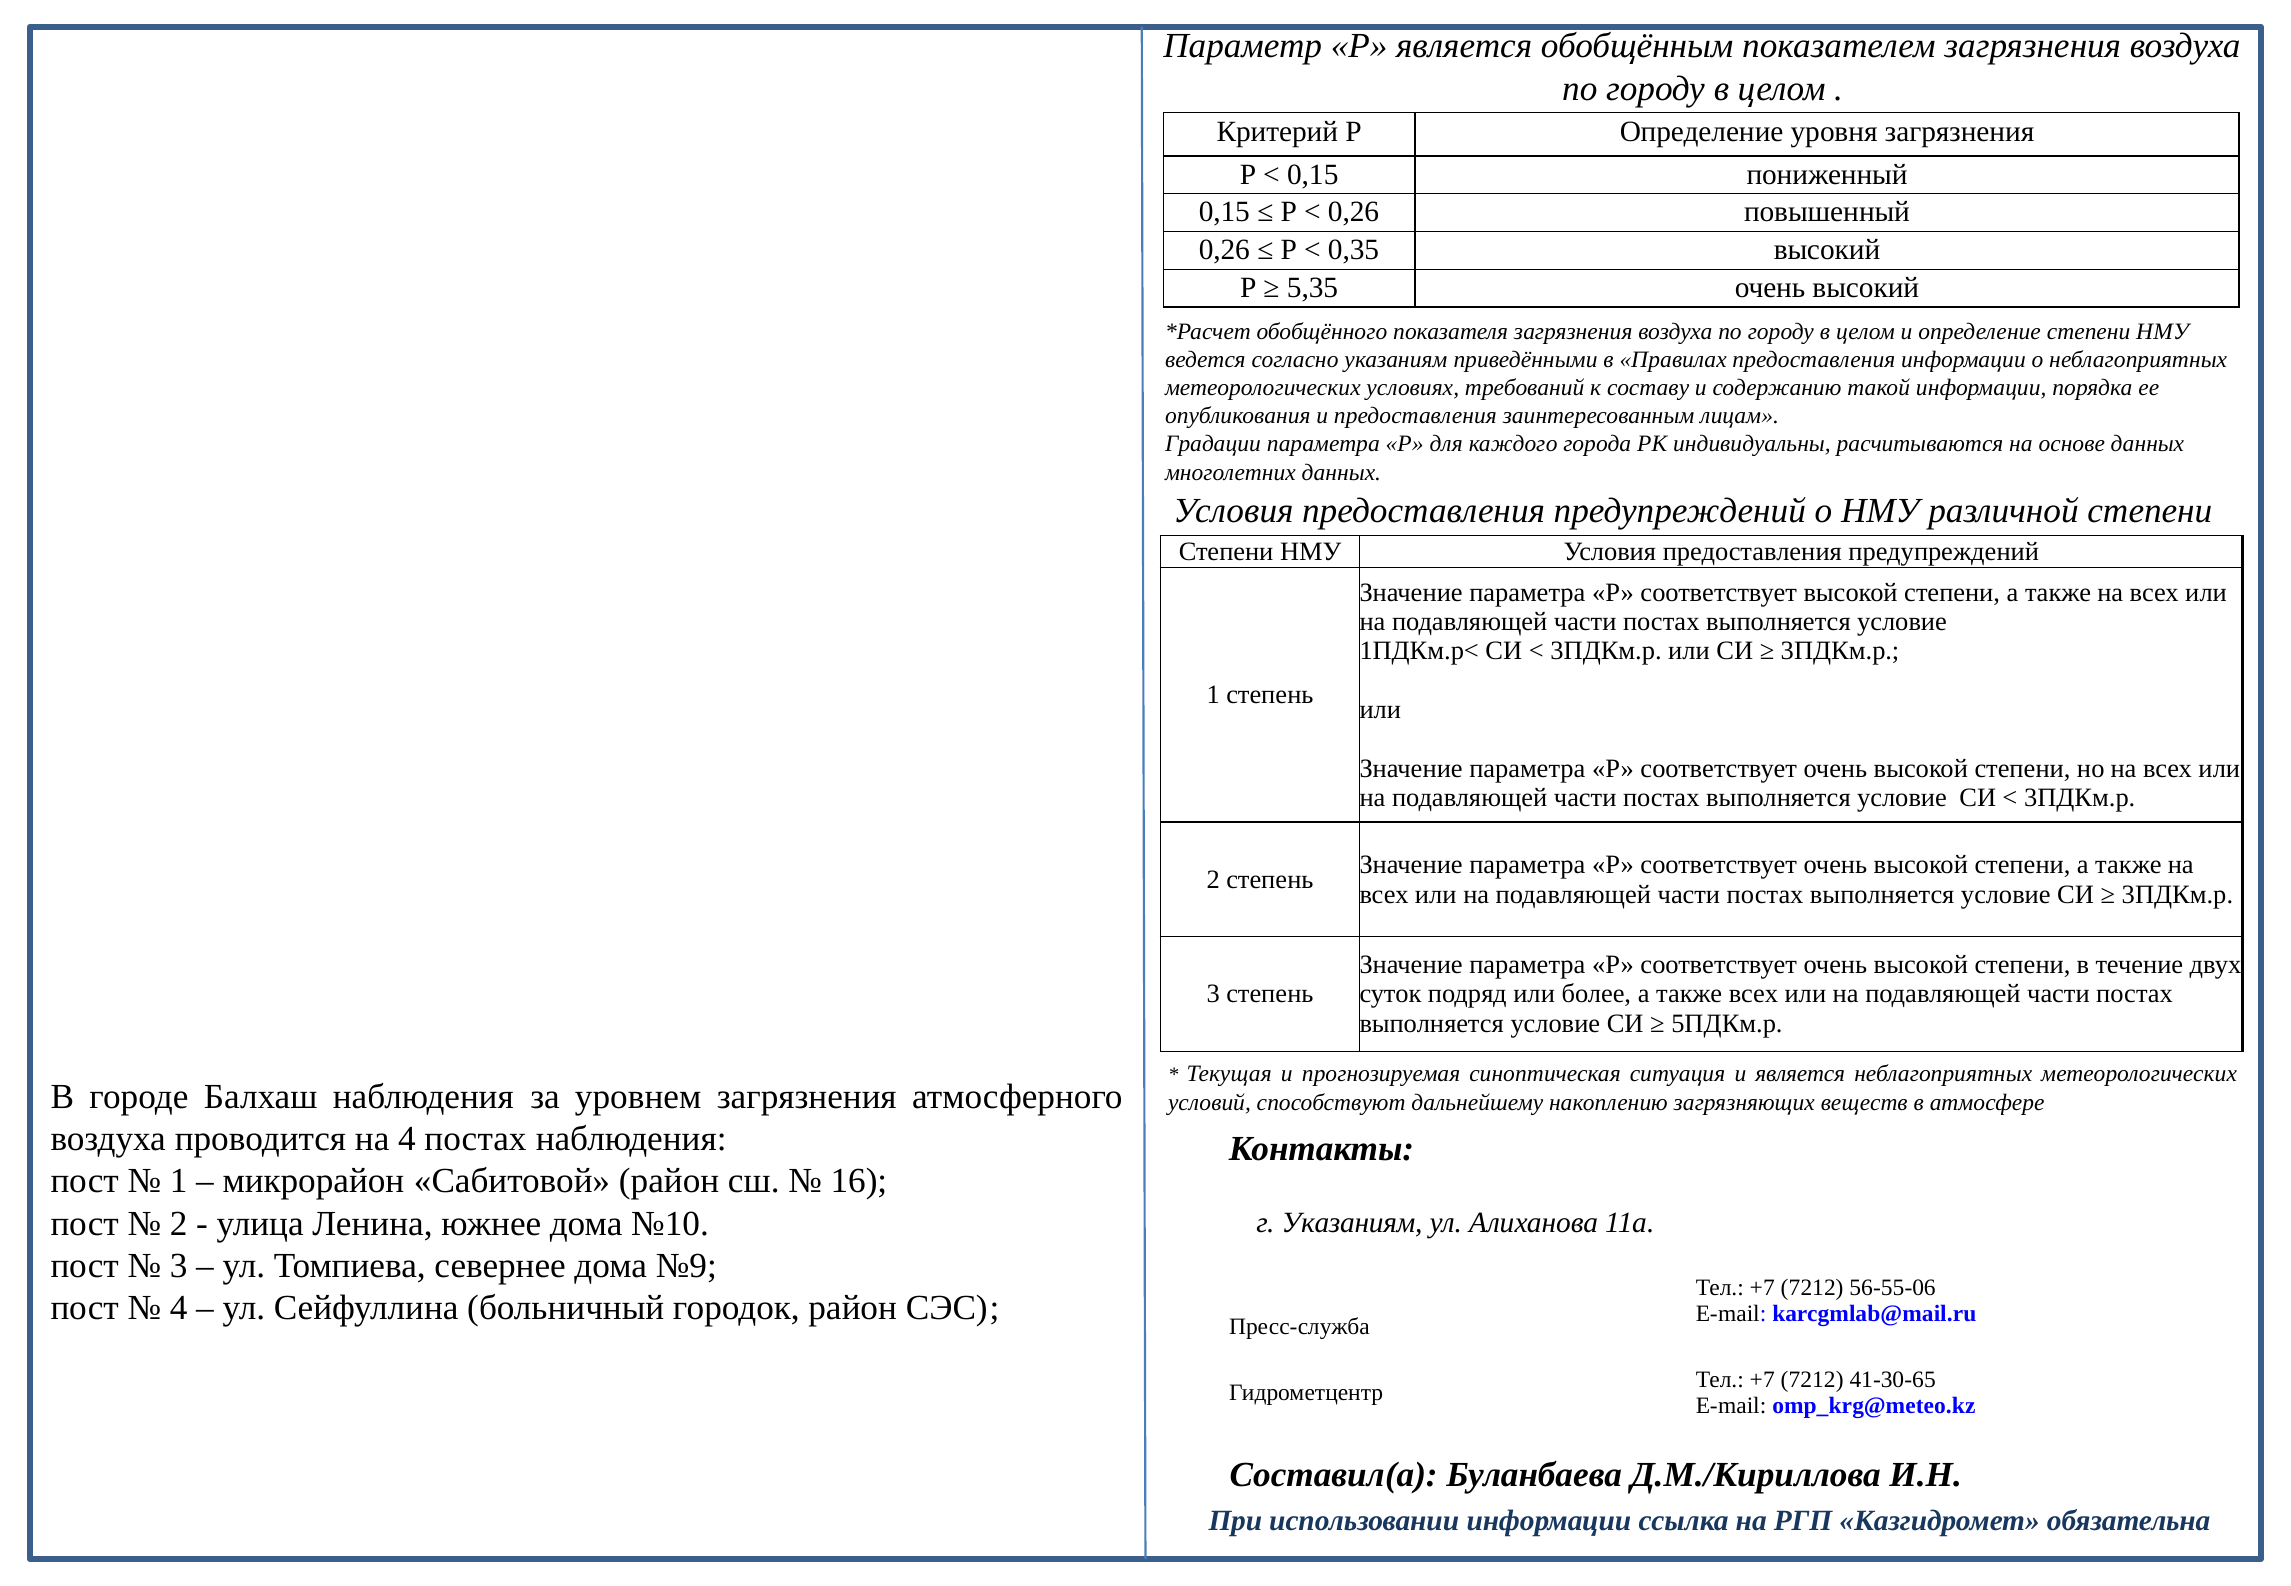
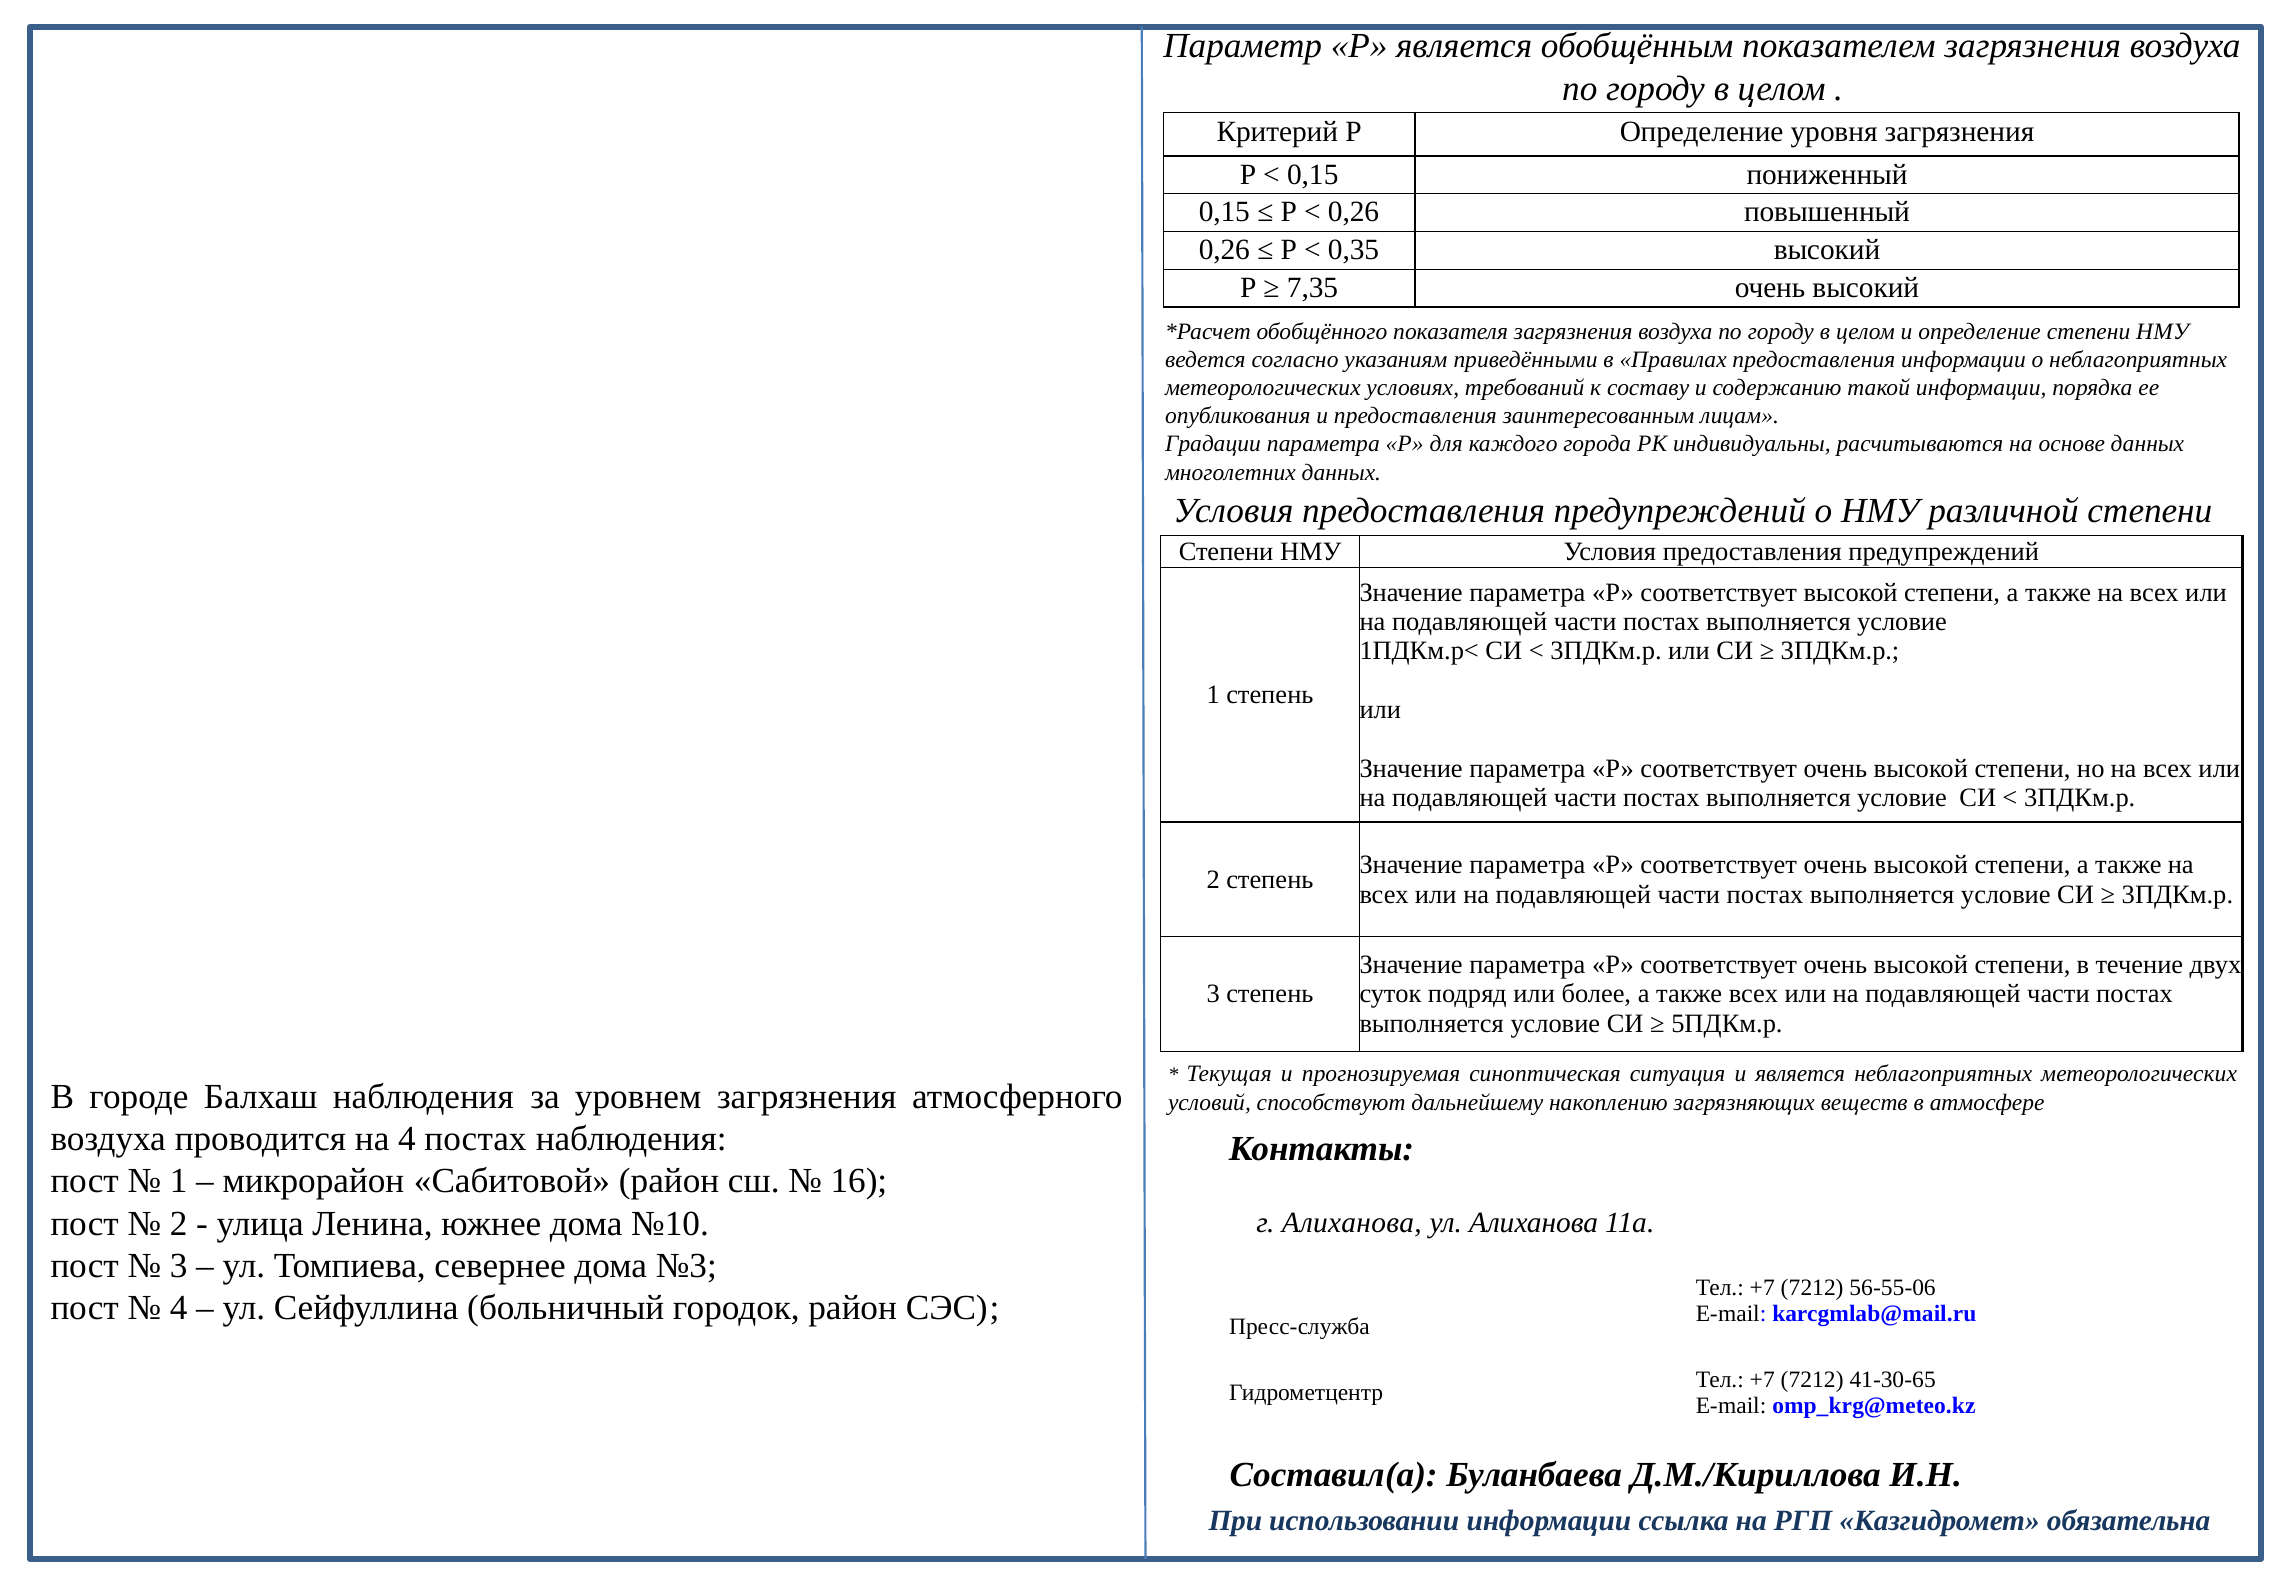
5,35: 5,35 -> 7,35 (1313, 288)
г Указаниям: Указаниям -> Алиханова (1352, 1223)
№9: №9 -> №3 (686, 1266)
